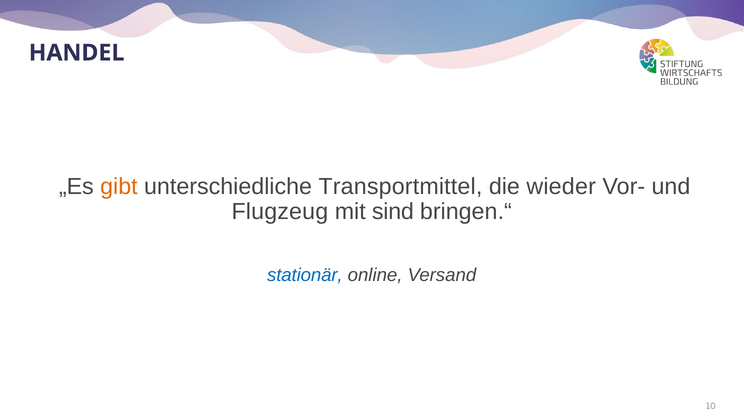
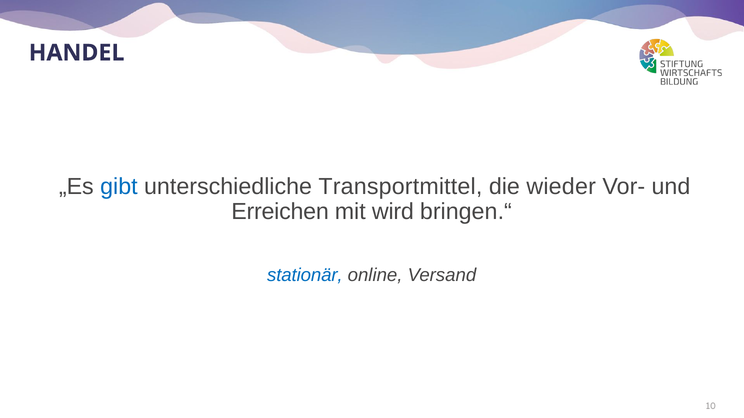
gibt colour: orange -> blue (119, 187)
Flugzeug: Flugzeug -> Erreichen (280, 212)
sind: sind -> wird (393, 212)
